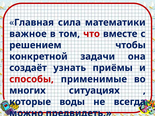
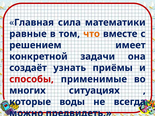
важное: важное -> равные (28, 34)
что colour: red -> orange (92, 34)
чтобы: чтобы -> имеет (130, 45)
